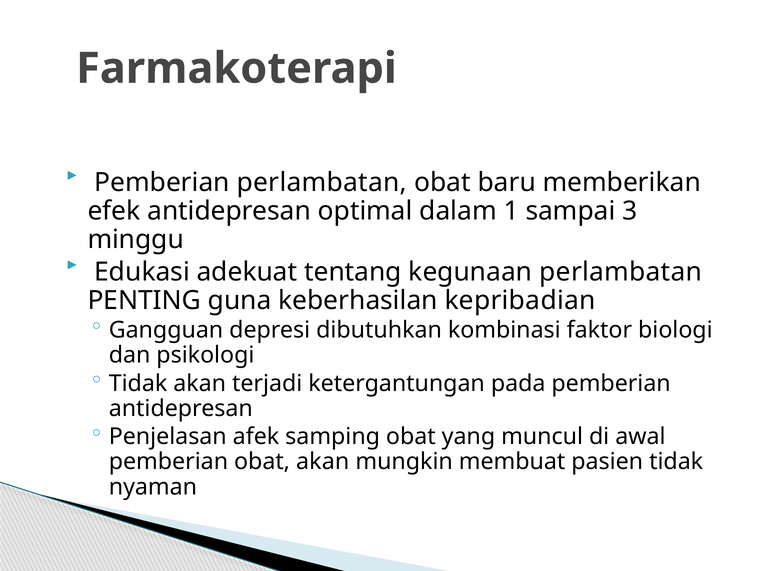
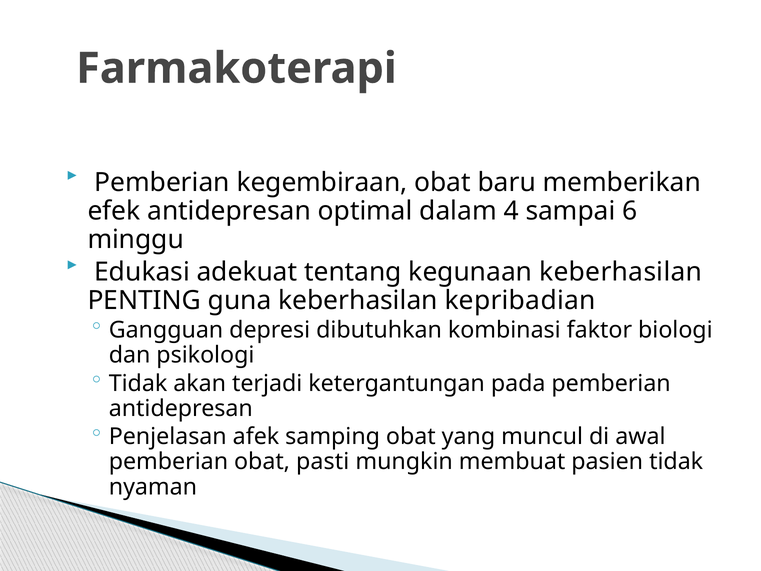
Pemberian perlambatan: perlambatan -> kegembiraan (322, 183)
1: 1 -> 4 (511, 211)
3: 3 -> 6 (630, 211)
kegunaan perlambatan: perlambatan -> keberhasilan (621, 272)
obat akan: akan -> pasti (323, 462)
